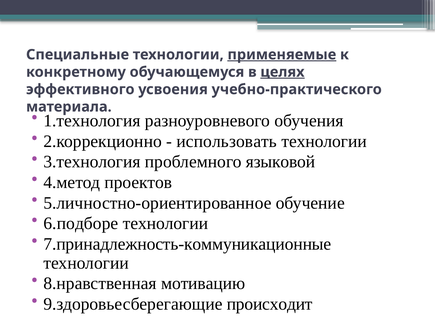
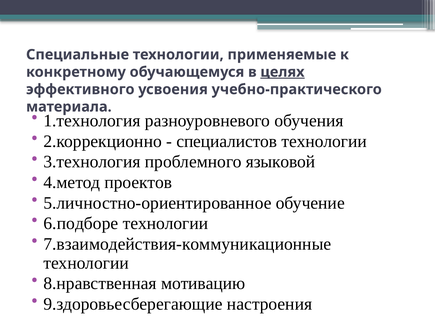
применяемые underline: present -> none (282, 55)
использовать: использовать -> специалистов (227, 141)
7.принадлежность-коммуникационные: 7.принадлежность-коммуникационные -> 7.взаимодействия-коммуникационные (187, 244)
происходит: происходит -> настроения (270, 304)
